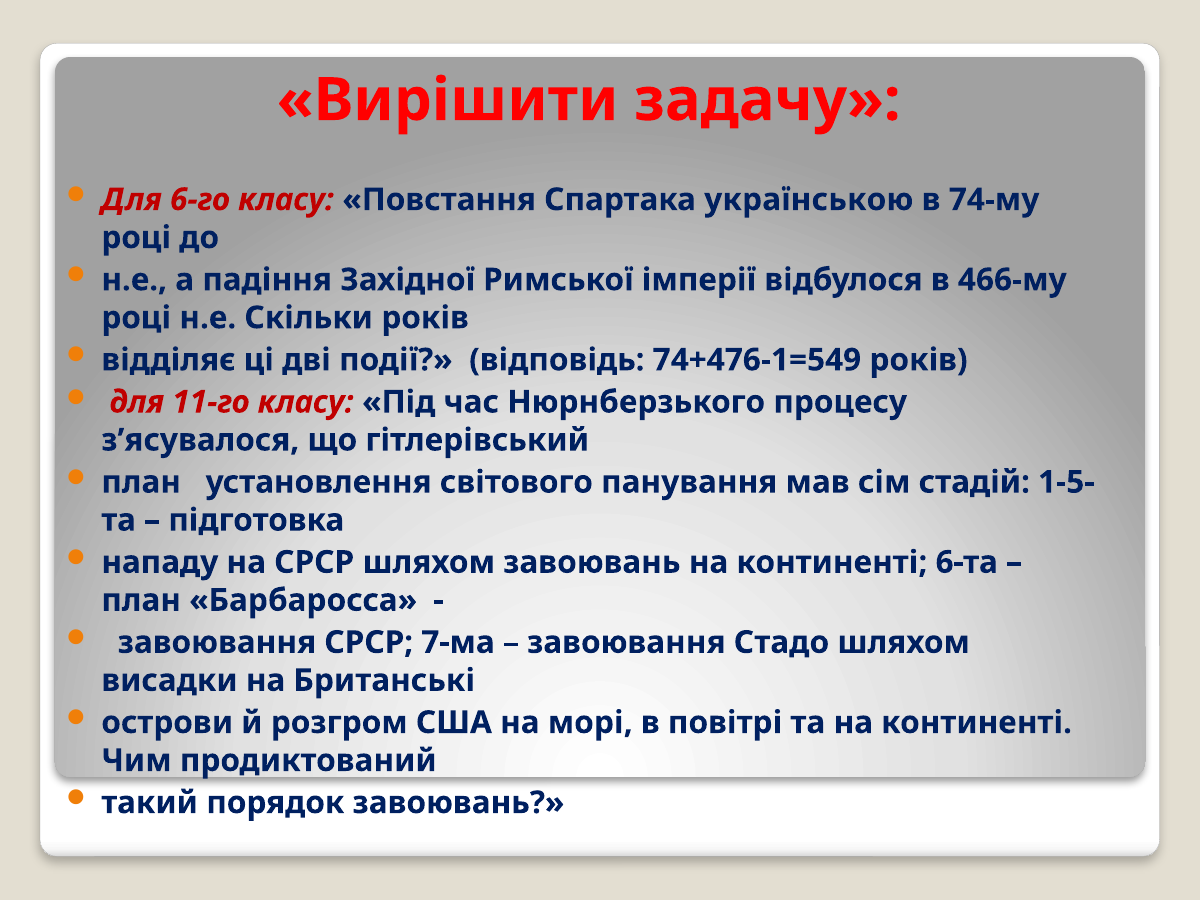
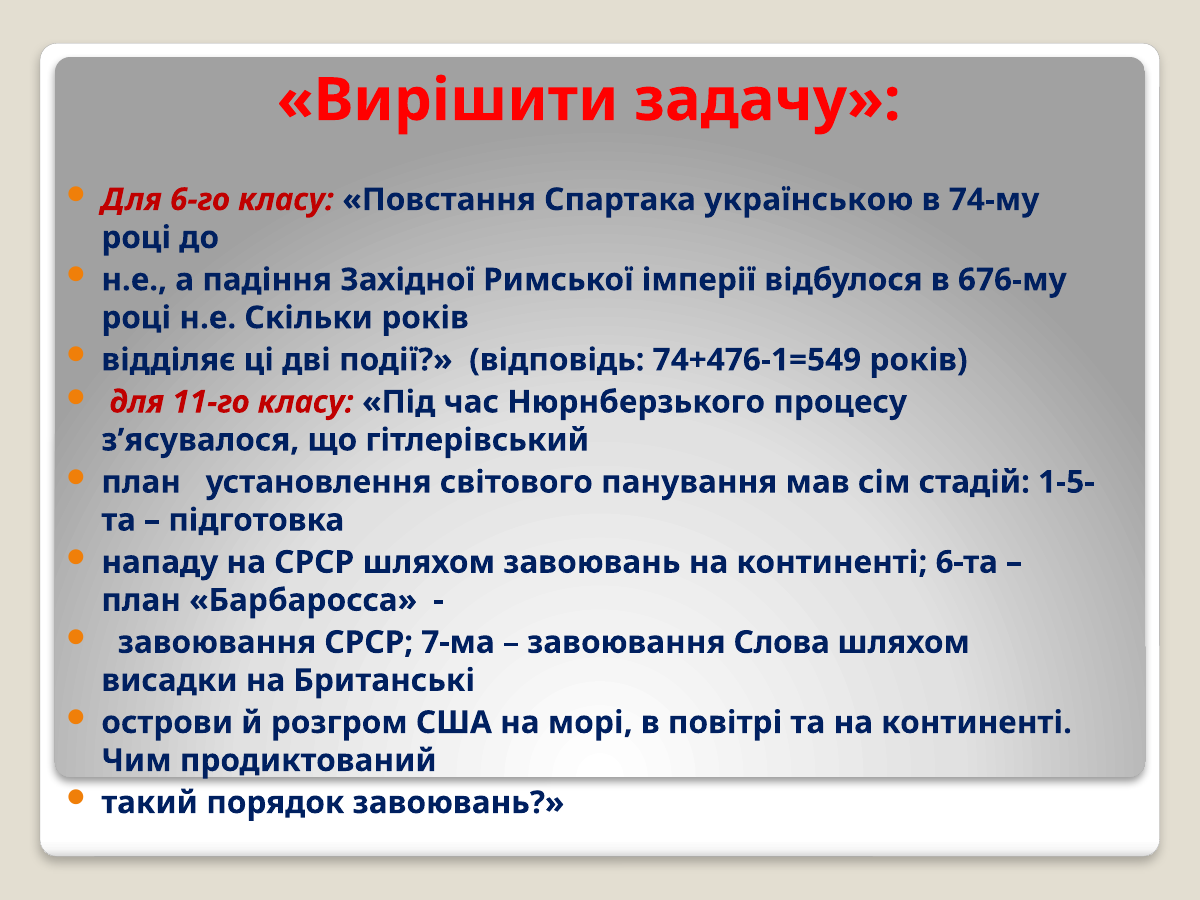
466-му: 466-му -> 676-му (1012, 280)
Стадо: Стадо -> Слова (782, 642)
